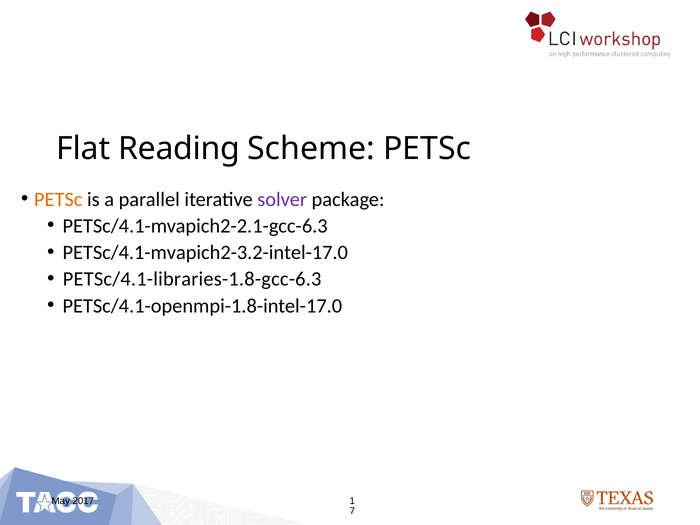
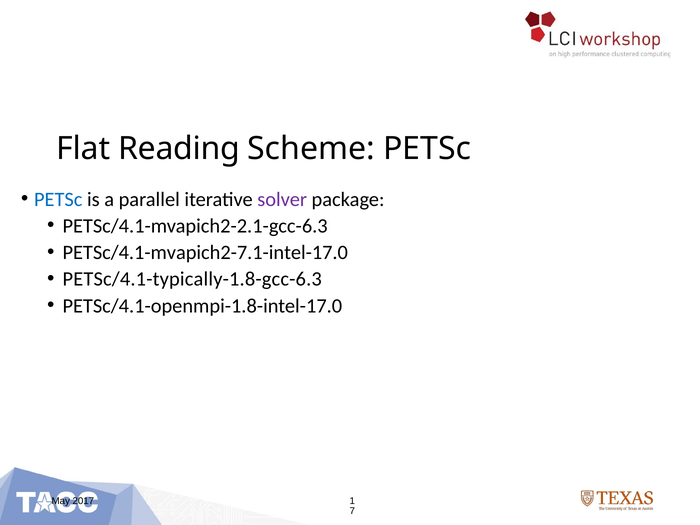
PETSc colour: orange -> blue (58, 199)
PETSc/4.1-mvapich2-3.2-intel-17.0: PETSc/4.1-mvapich2-3.2-intel-17.0 -> PETSc/4.1-mvapich2-7.1-intel-17.0 (205, 253)
PETSc/4.1-libraries-1.8-gcc-6.3: PETSc/4.1-libraries-1.8-gcc-6.3 -> PETSc/4.1-typically-1.8-gcc-6.3 (192, 279)
